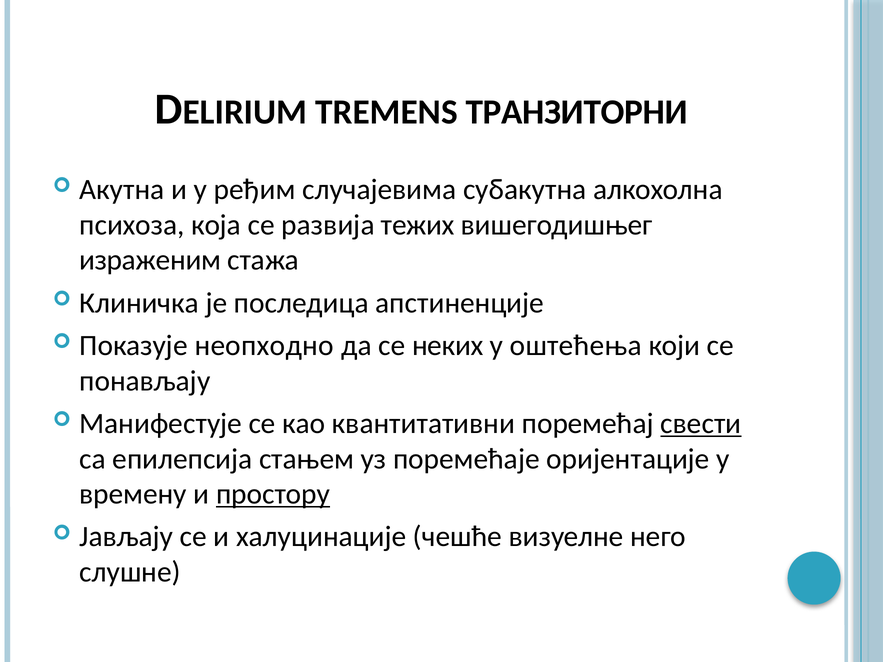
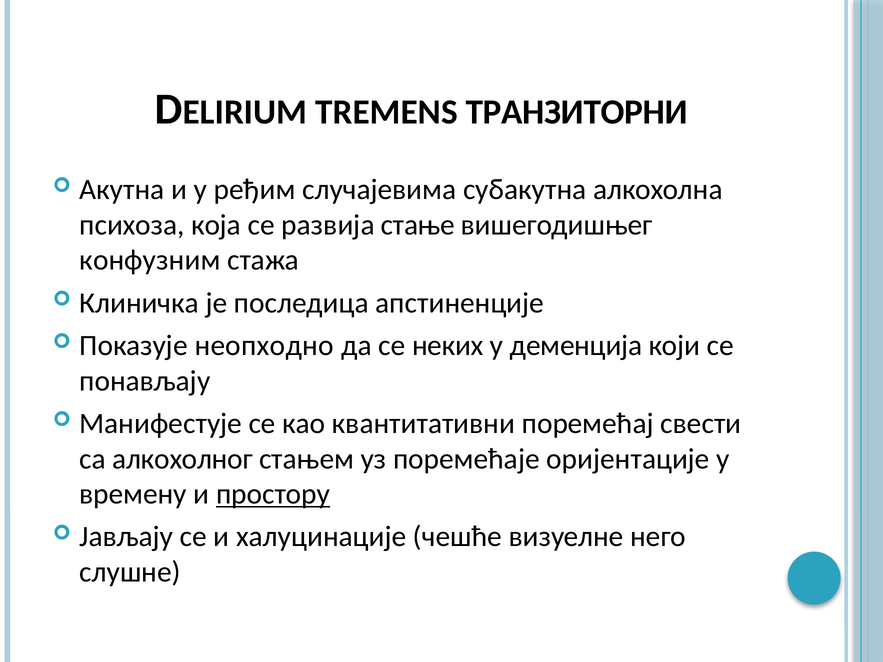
тежих: тежих -> стање (418, 225)
израженим: израженим -> конфузним (150, 260)
оштећења: оштећења -> деменција (576, 346)
свести underline: present -> none (701, 424)
епилепсија: епилепсија -> алкохолног (183, 459)
